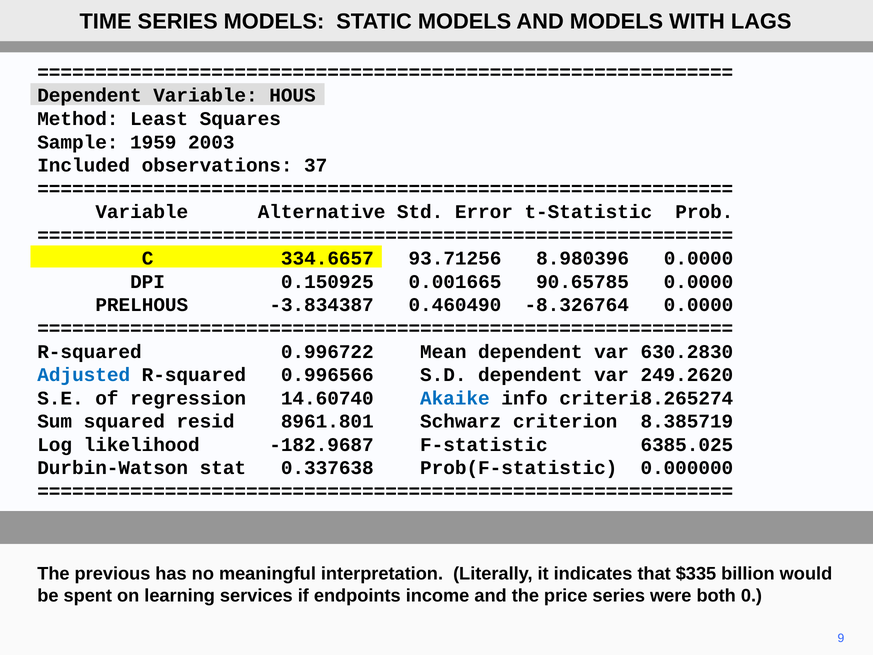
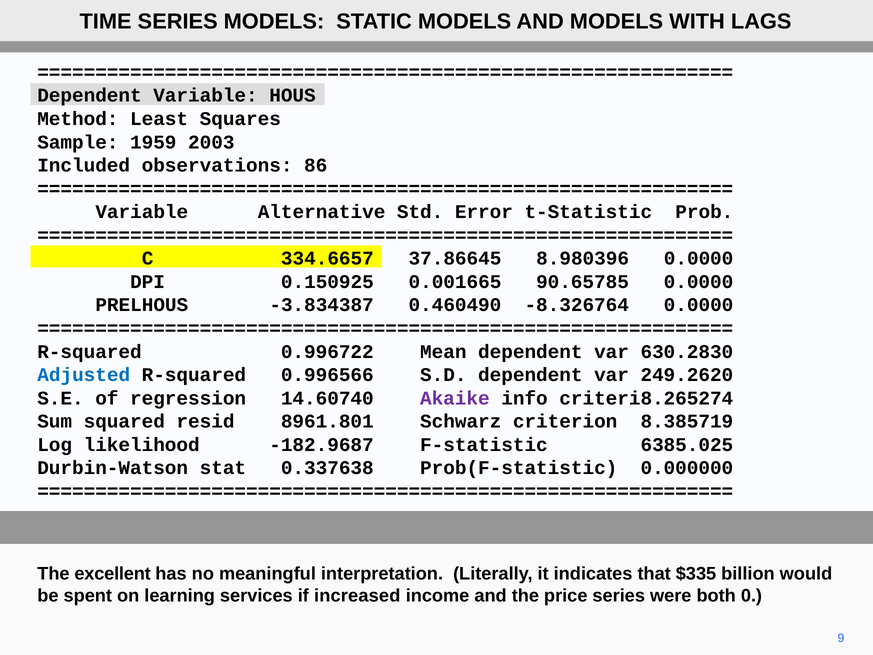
37: 37 -> 86 (316, 165)
93.71256: 93.71256 -> 37.86645 (455, 258)
Akaike colour: blue -> purple (455, 398)
previous: previous -> excellent (113, 574)
endpoints: endpoints -> increased (357, 595)
